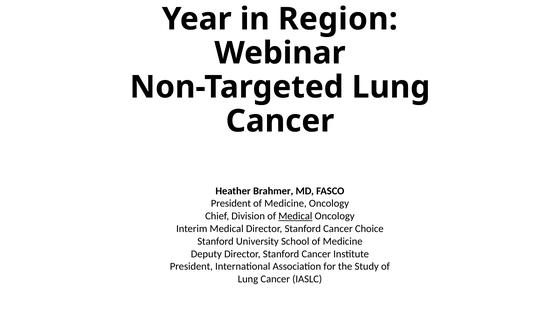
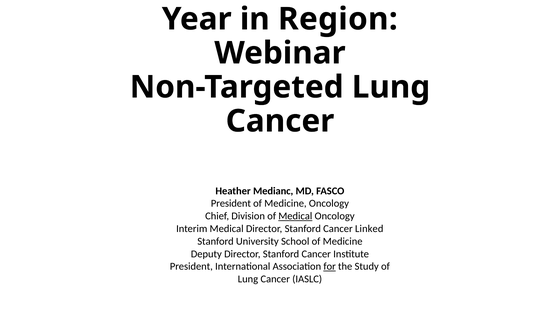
Brahmer: Brahmer -> Medianc (273, 191)
Choice: Choice -> Linked (369, 229)
for underline: none -> present (330, 266)
